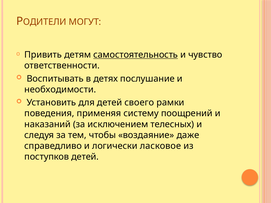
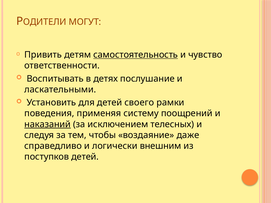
необходимости: необходимости -> ласкательными (60, 90)
наказаний underline: none -> present (48, 124)
ласковое: ласковое -> внешним (161, 146)
